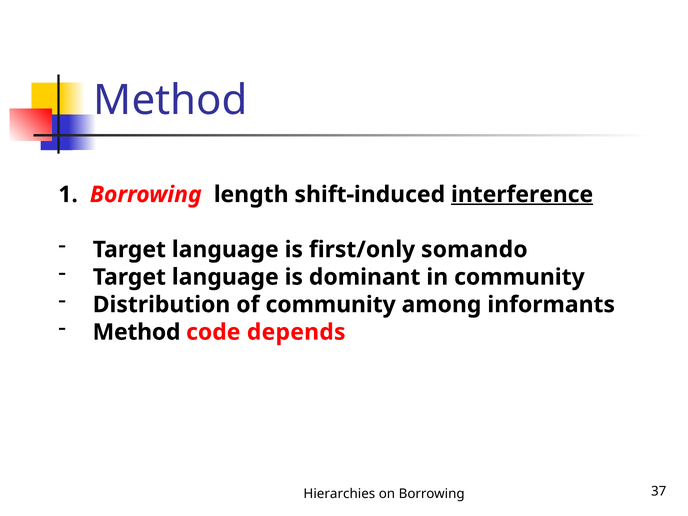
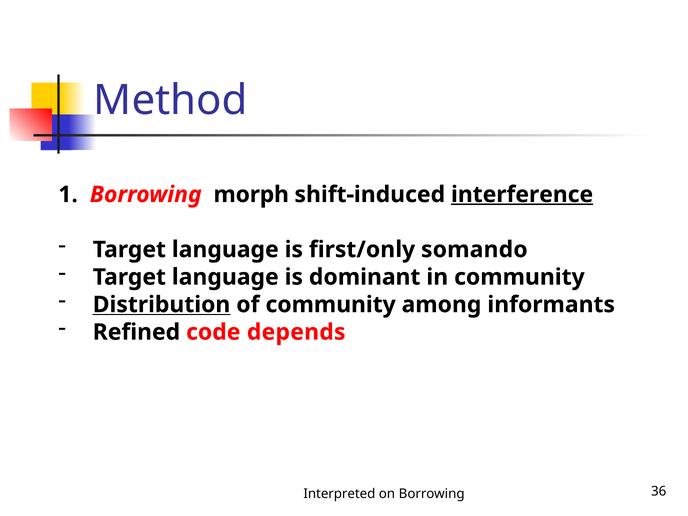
length: length -> morph (251, 195)
Distribution underline: none -> present (162, 305)
Method: Method -> Refined (136, 332)
Hierarchies: Hierarchies -> Interpreted (339, 494)
37: 37 -> 36 (659, 491)
